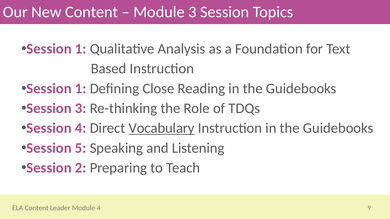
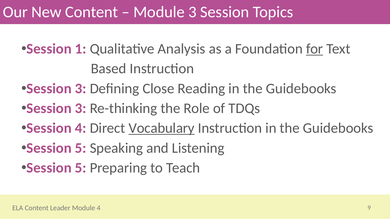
for underline: none -> present (315, 49)
1: 1 -> 3 (81, 89)
2: 2 -> 5 (81, 168)
